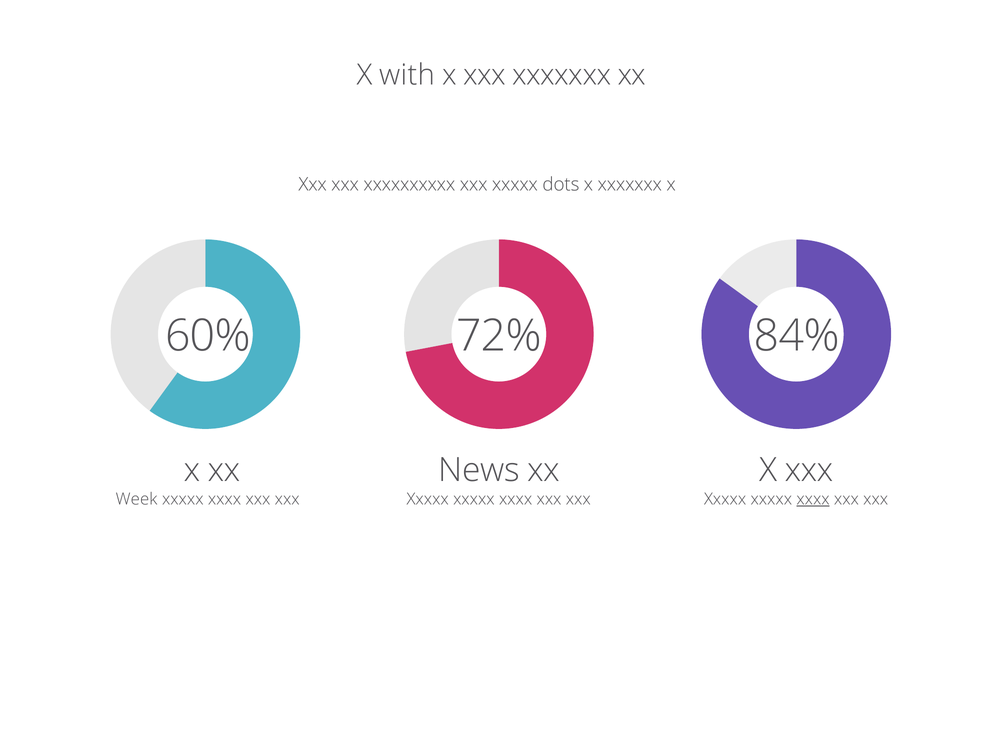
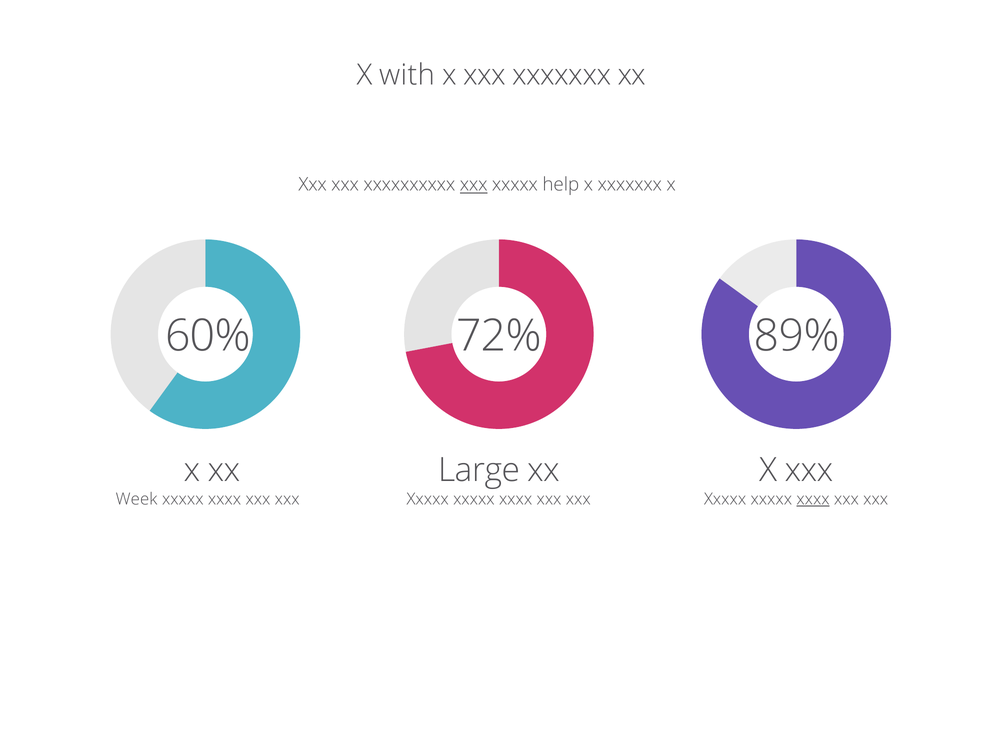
xxx underline: none -> present (474, 185)
dots: dots -> help (561, 185)
84%: 84% -> 89% (797, 336)
News: News -> Large (479, 470)
